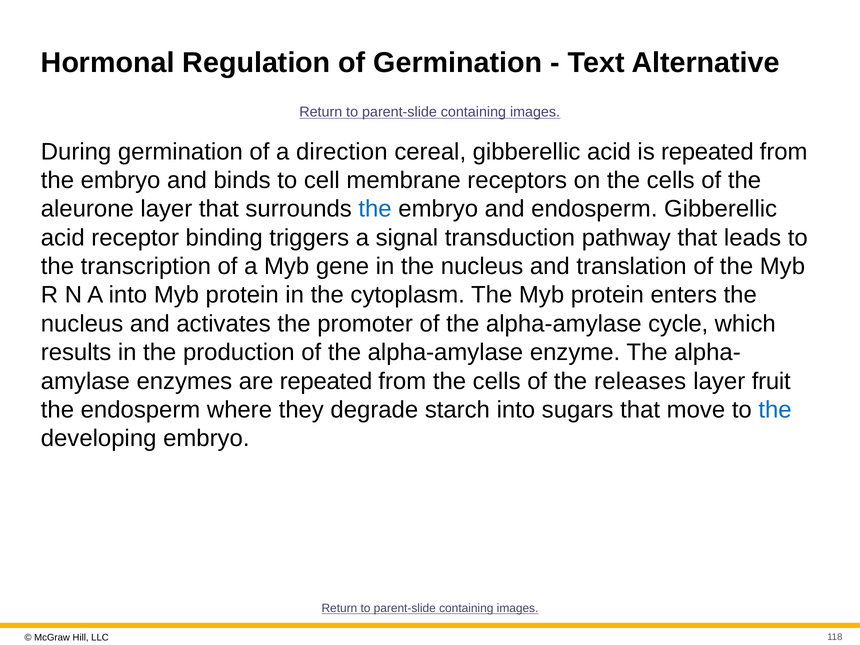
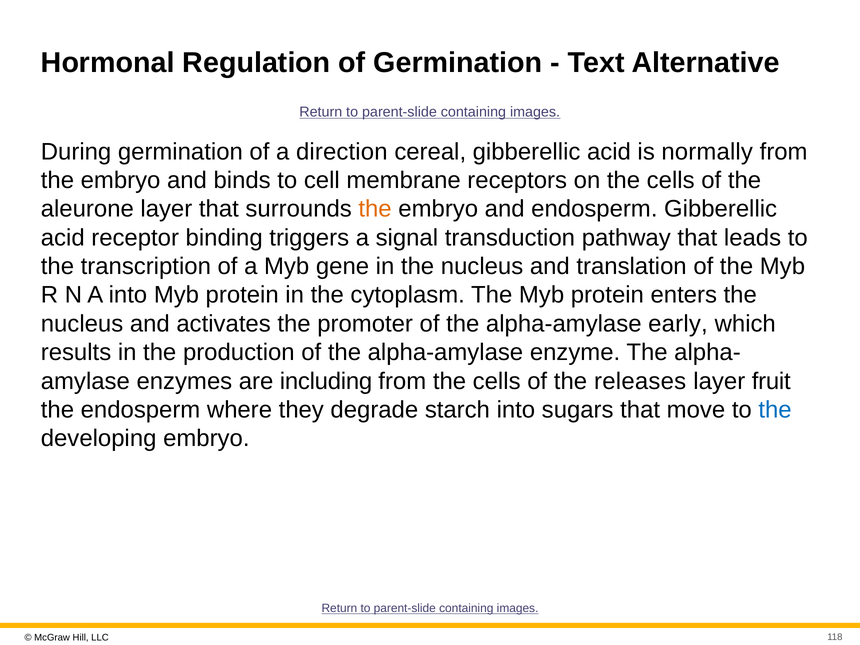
is repeated: repeated -> normally (707, 152)
the colour: blue -> orange (375, 209)
cycle: cycle -> early (678, 324)
are repeated: repeated -> including (326, 381)
